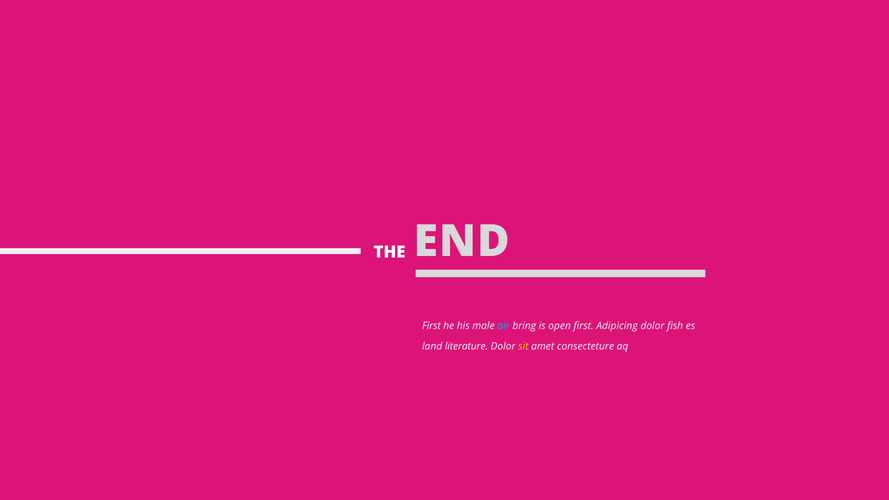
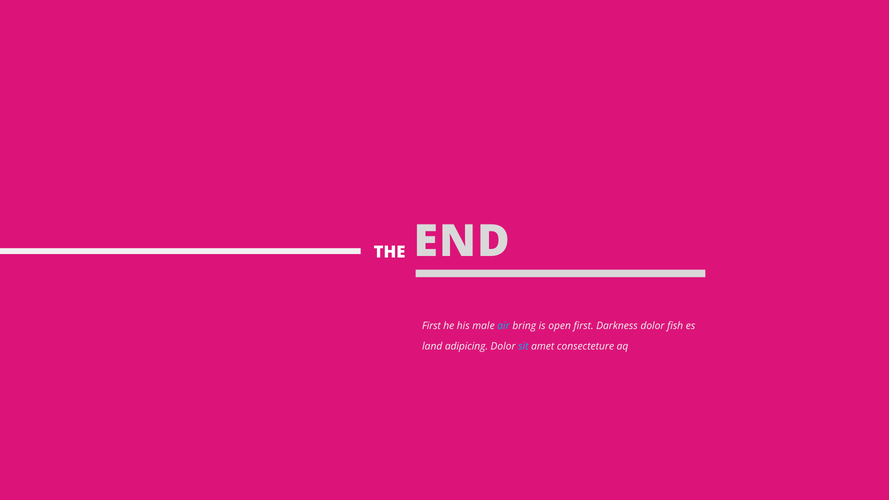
Adipicing: Adipicing -> Darkness (617, 326)
literature: literature -> adipicing (466, 346)
sit colour: yellow -> light blue (523, 346)
